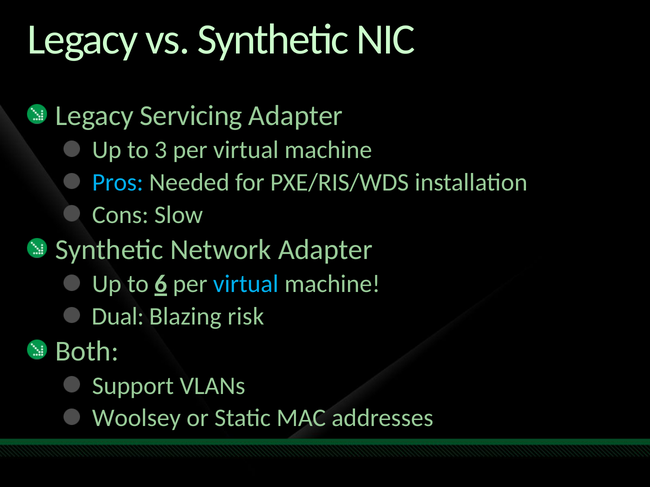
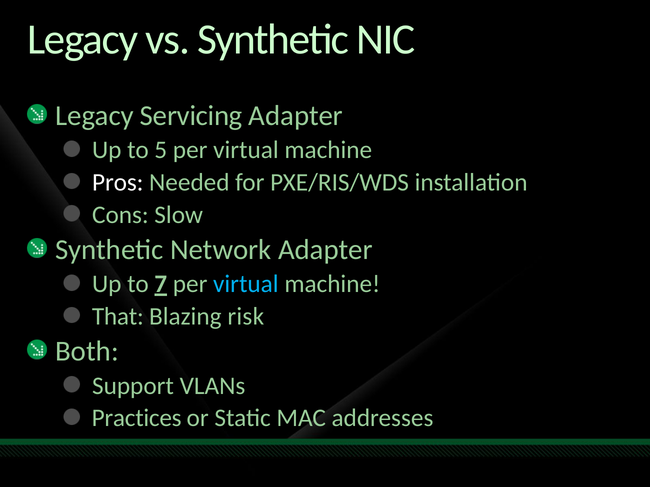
3: 3 -> 5 (161, 150)
Pros colour: light blue -> white (118, 183)
6: 6 -> 7 (161, 284)
Dual: Dual -> That (118, 317)
Woolsey: Woolsey -> Practices (137, 418)
